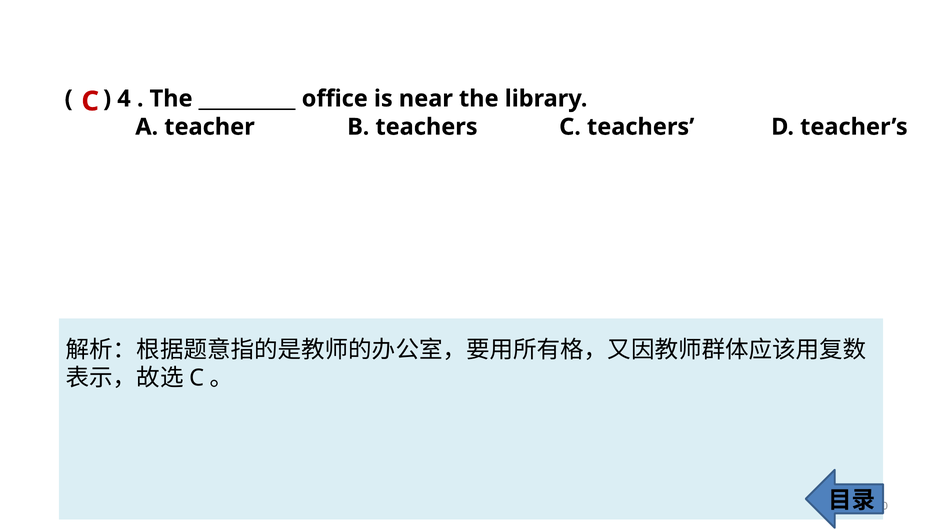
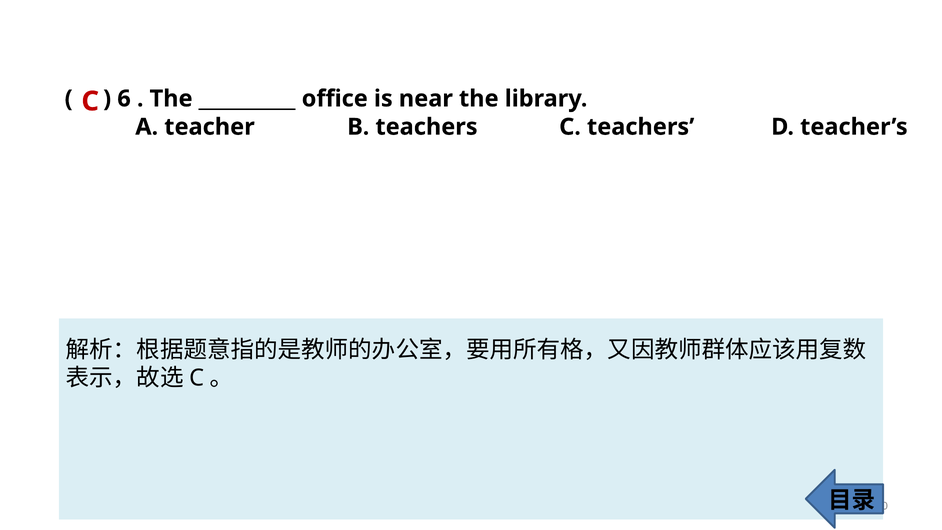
4: 4 -> 6 (124, 99)
